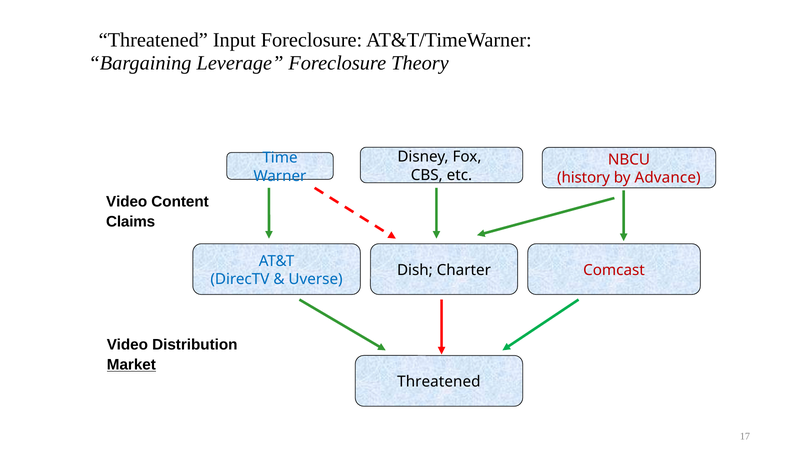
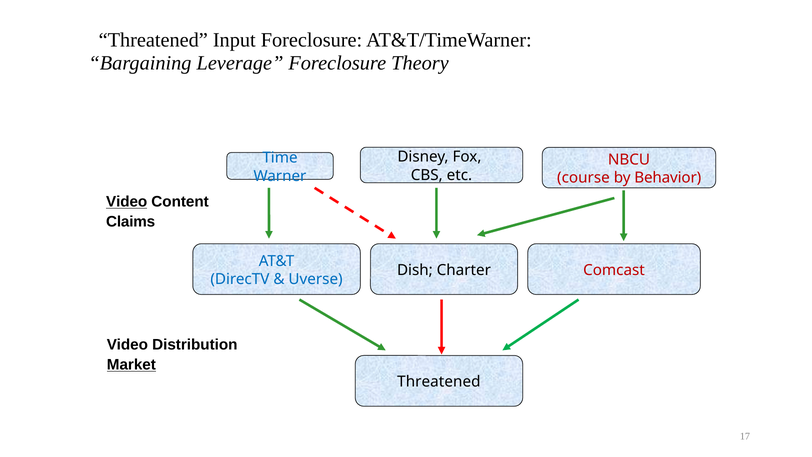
history: history -> course (583, 178)
Advance: Advance -> Behavior (668, 178)
Video underline: none -> present (127, 202)
